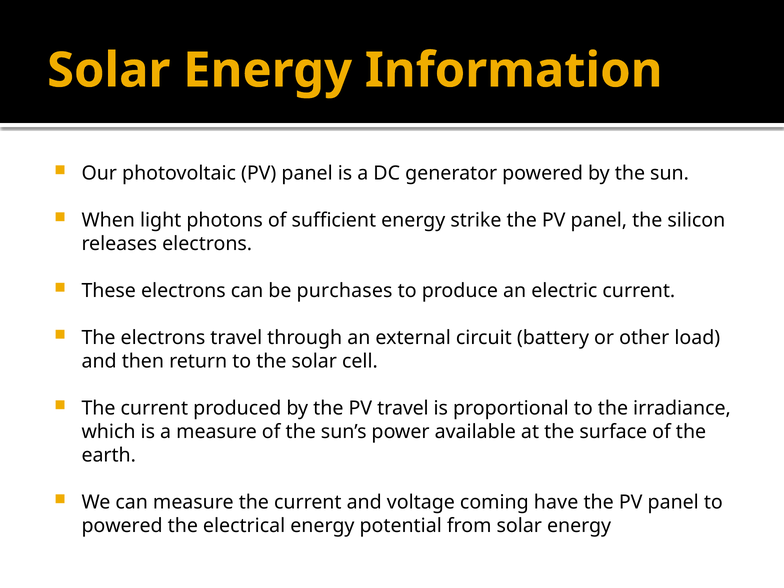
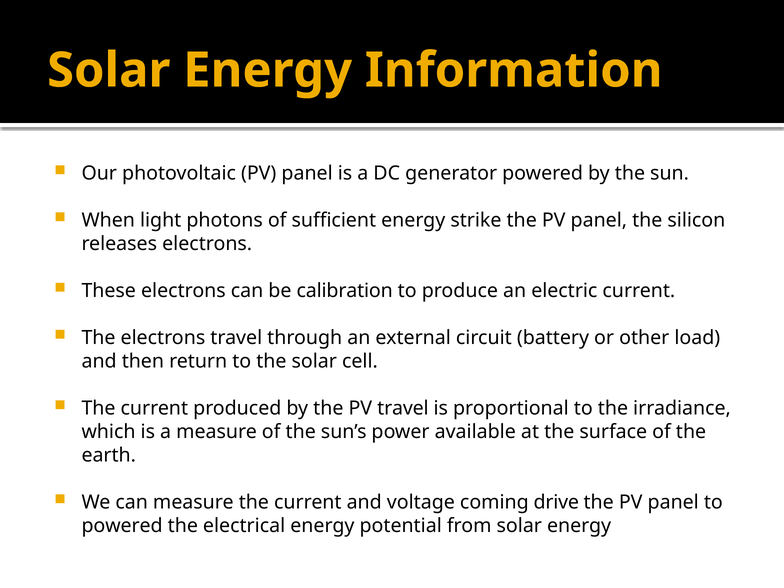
purchases: purchases -> calibration (345, 291)
have: have -> drive (556, 502)
